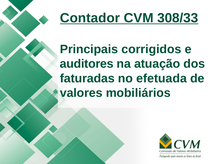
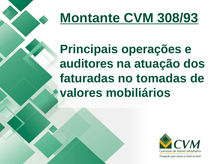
Contador: Contador -> Montante (90, 18)
308/33: 308/33 -> 308/93 (178, 18)
corrigidos: corrigidos -> operações (151, 49)
efetuada: efetuada -> tomadas (161, 79)
